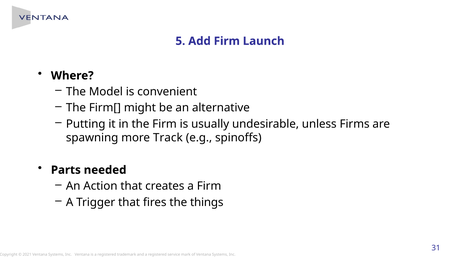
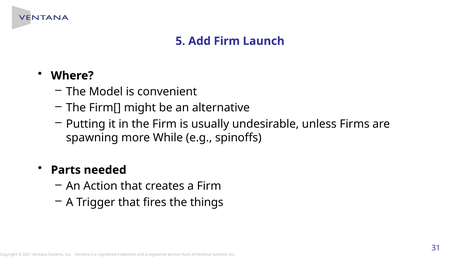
Track: Track -> While (168, 138)
